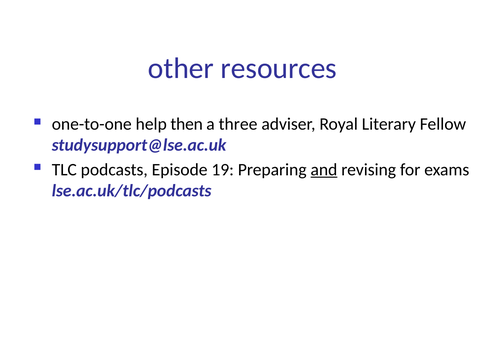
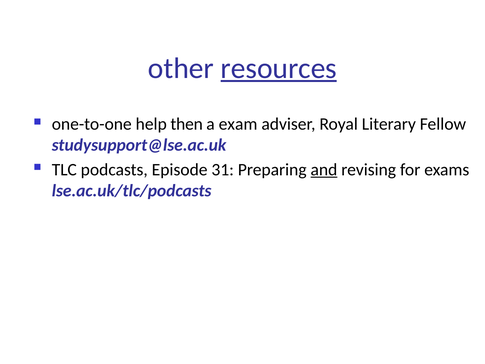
resources underline: none -> present (279, 68)
three: three -> exam (238, 124)
19: 19 -> 31 (223, 170)
